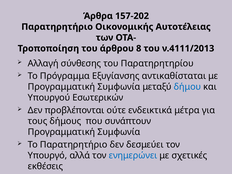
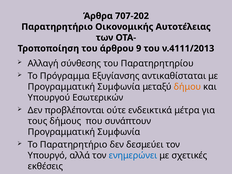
157-202: 157-202 -> 707-202 (132, 16)
8: 8 -> 9 (139, 48)
δήμου colour: blue -> orange (187, 87)
